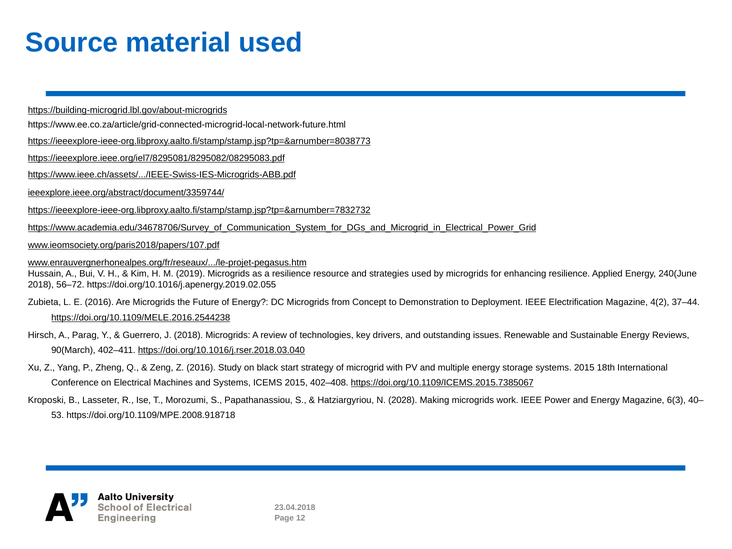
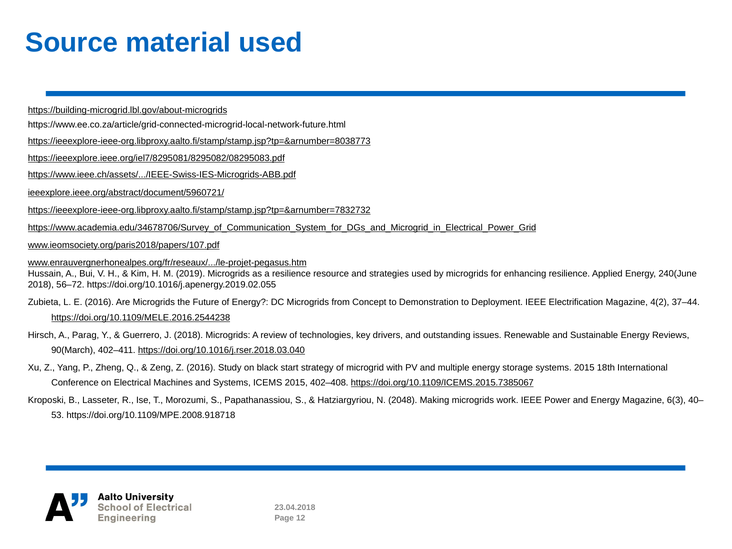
ieeexplore.ieee.org/abstract/document/3359744/: ieeexplore.ieee.org/abstract/document/3359744/ -> ieeexplore.ieee.org/abstract/document/5960721/ (126, 193)
2028: 2028 -> 2048 (403, 400)
